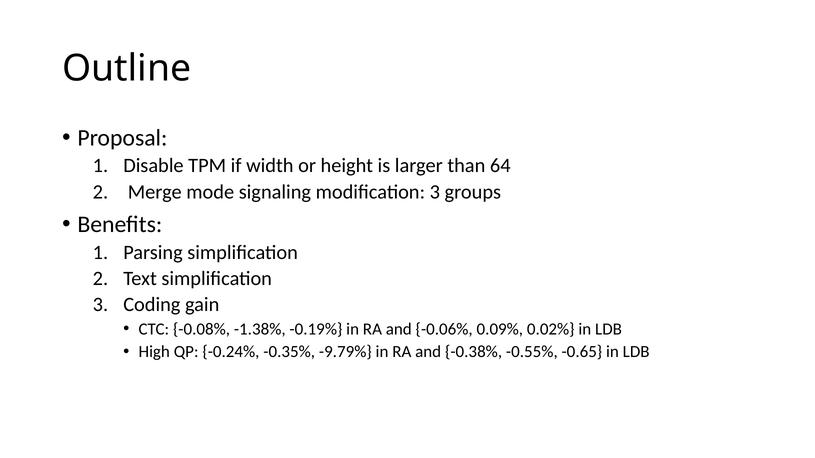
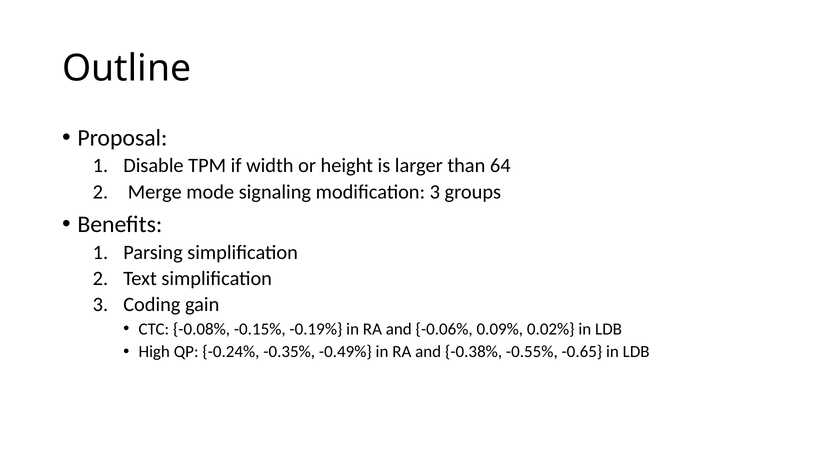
-1.38%: -1.38% -> -0.15% (260, 329)
-9.79%: -9.79% -> -0.49% (345, 352)
